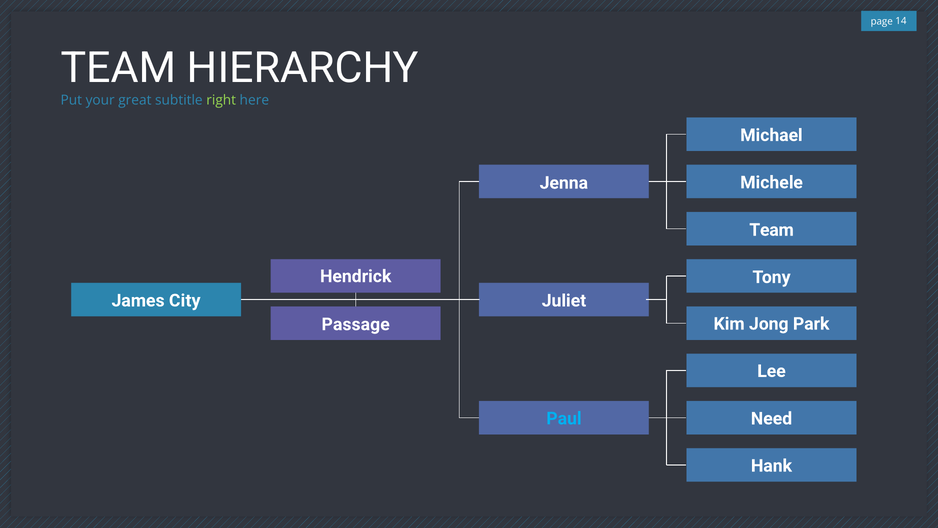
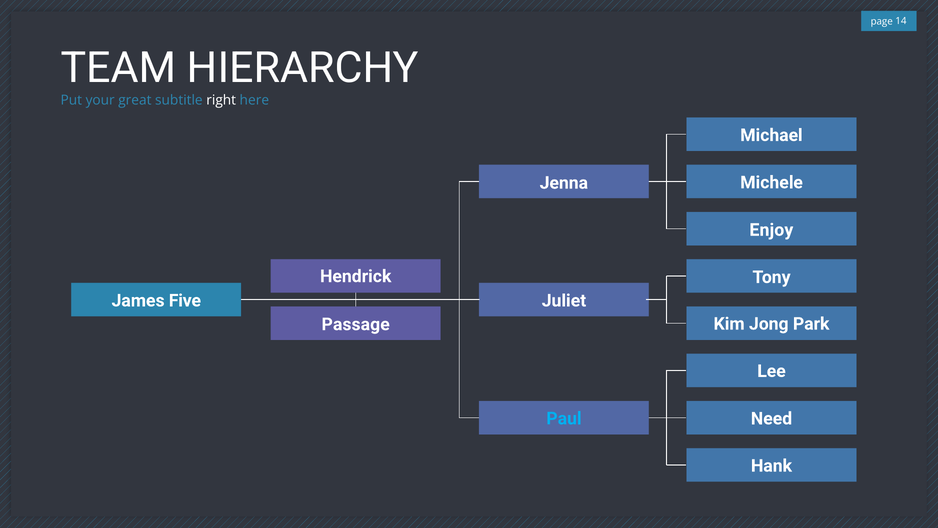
right colour: light green -> white (221, 100)
Team: Team -> Enjoy (771, 230)
City: City -> Five (185, 300)
